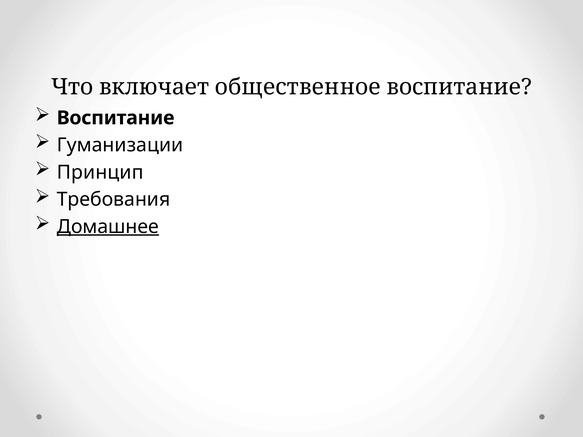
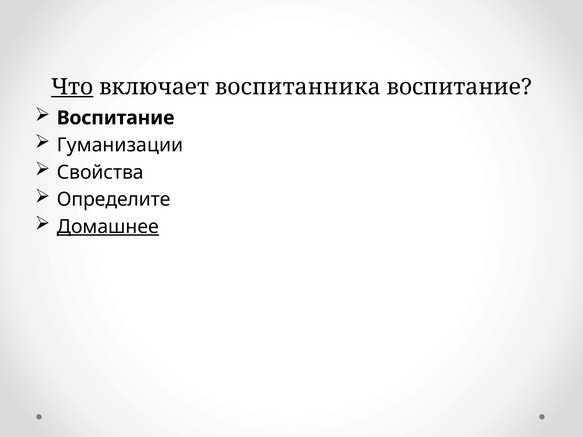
Что underline: none -> present (72, 87)
общественное: общественное -> воспитанника (298, 87)
Принцип: Принцип -> Свойства (100, 172)
Требования: Требования -> Определите (114, 200)
